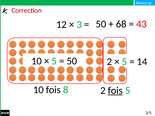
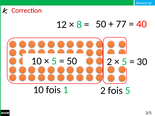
68: 68 -> 77 (121, 24)
43: 43 -> 40 (142, 24)
3: 3 -> 8 (79, 25)
14: 14 -> 30 (142, 62)
8: 8 -> 1 (66, 90)
fois underline: present -> none (115, 91)
